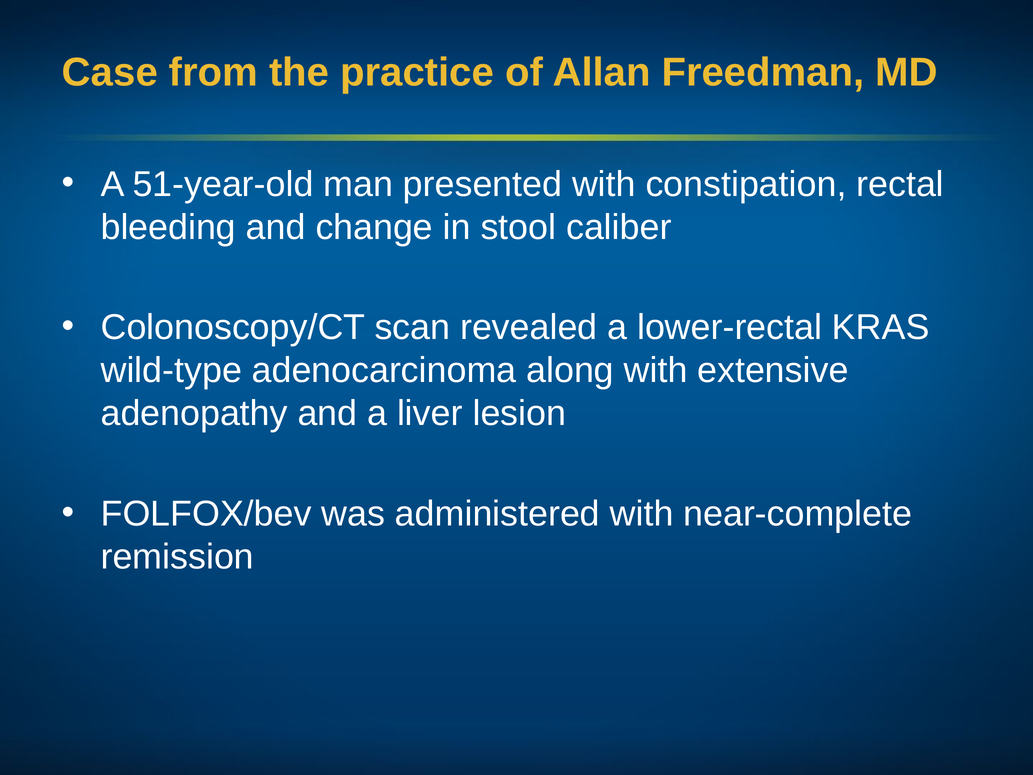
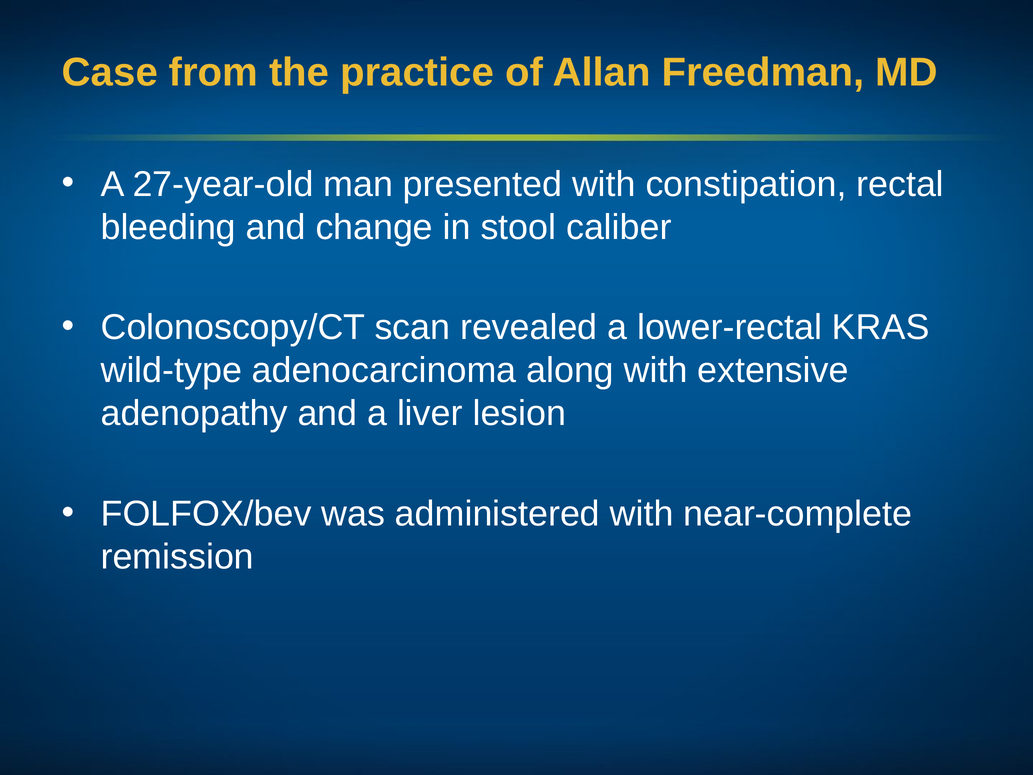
51-year-old: 51-year-old -> 27-year-old (223, 184)
